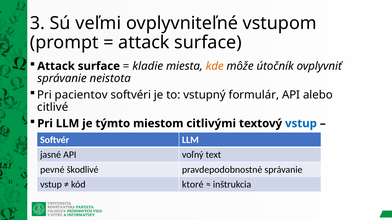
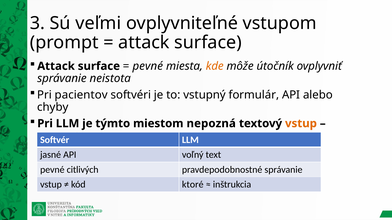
kladie: kladie -> pevné (148, 66)
citlivé: citlivé -> chyby (53, 107)
citlivými: citlivými -> nepozná (211, 124)
vstup colour: blue -> orange (301, 124)
škodlivé: škodlivé -> citlivých (83, 170)
